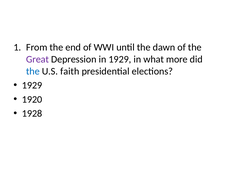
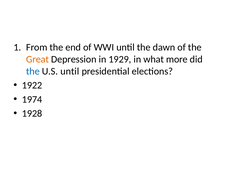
Great colour: purple -> orange (38, 59)
U.S faith: faith -> until (70, 71)
1929: 1929 -> 1922 (32, 85)
1920: 1920 -> 1974 (32, 99)
